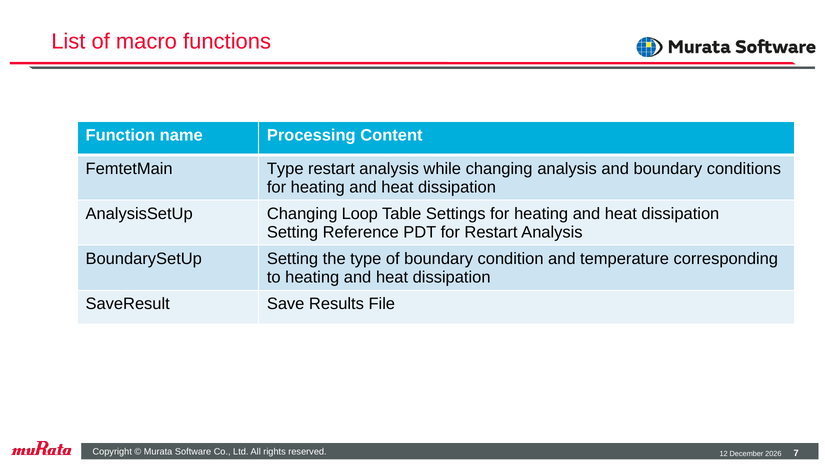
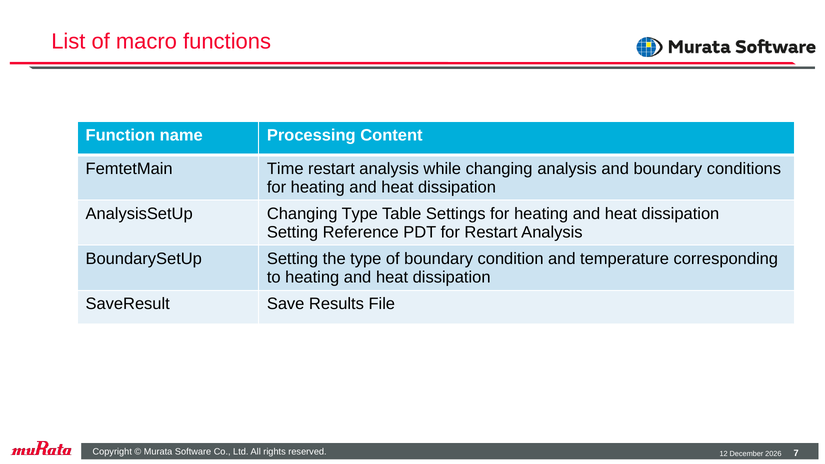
FemtetMain Type: Type -> Time (285, 169)
Changing Loop: Loop -> Type (360, 214)
